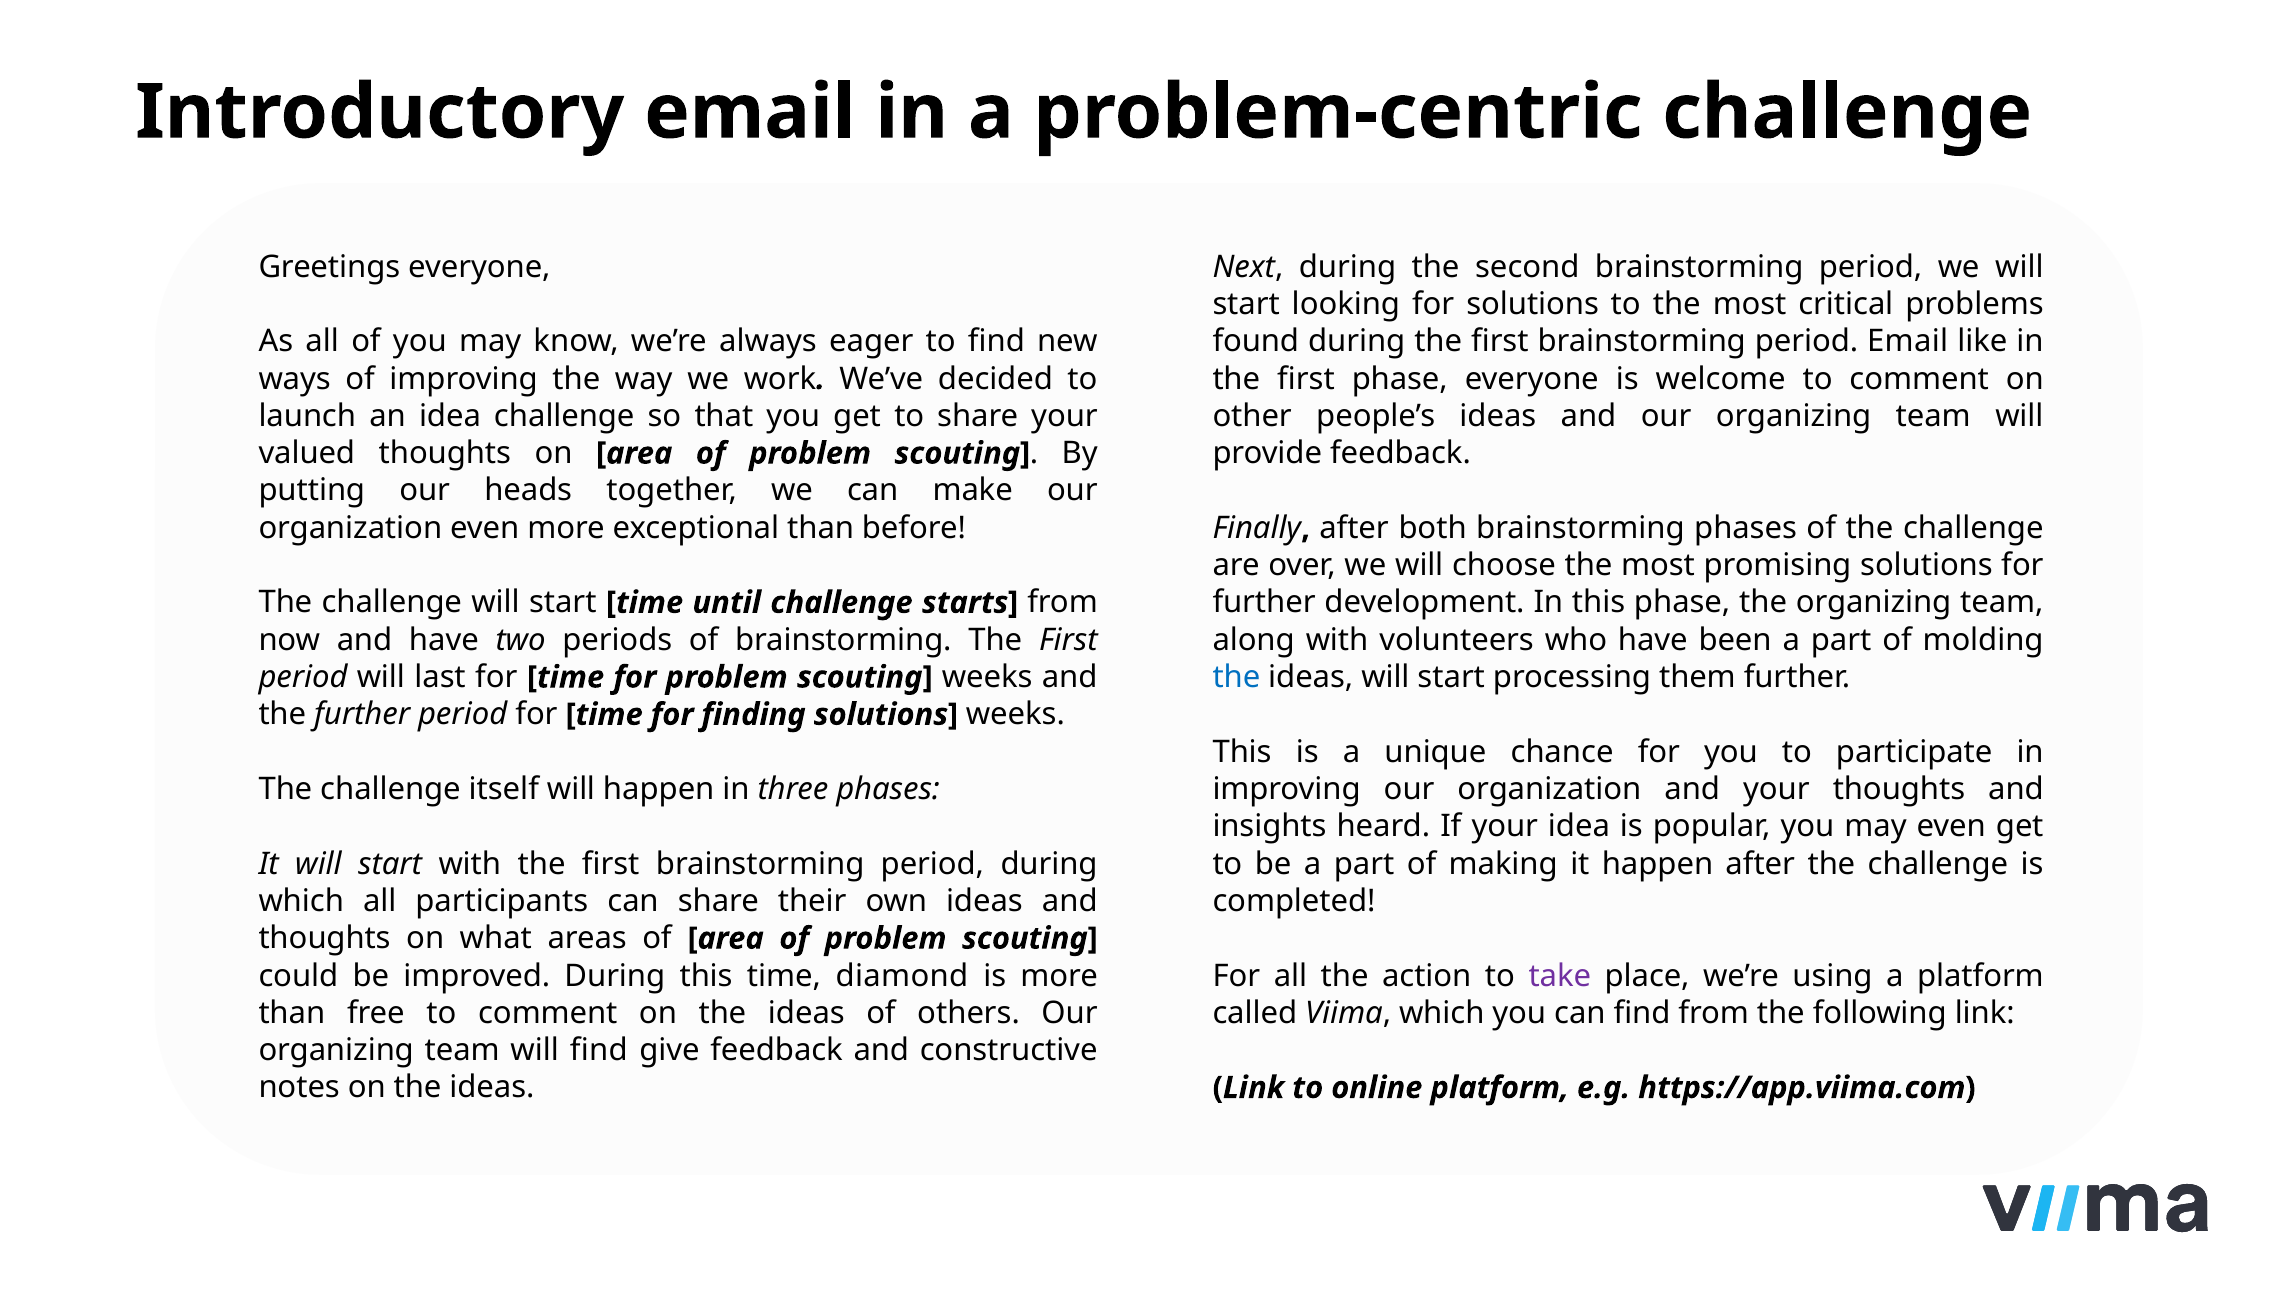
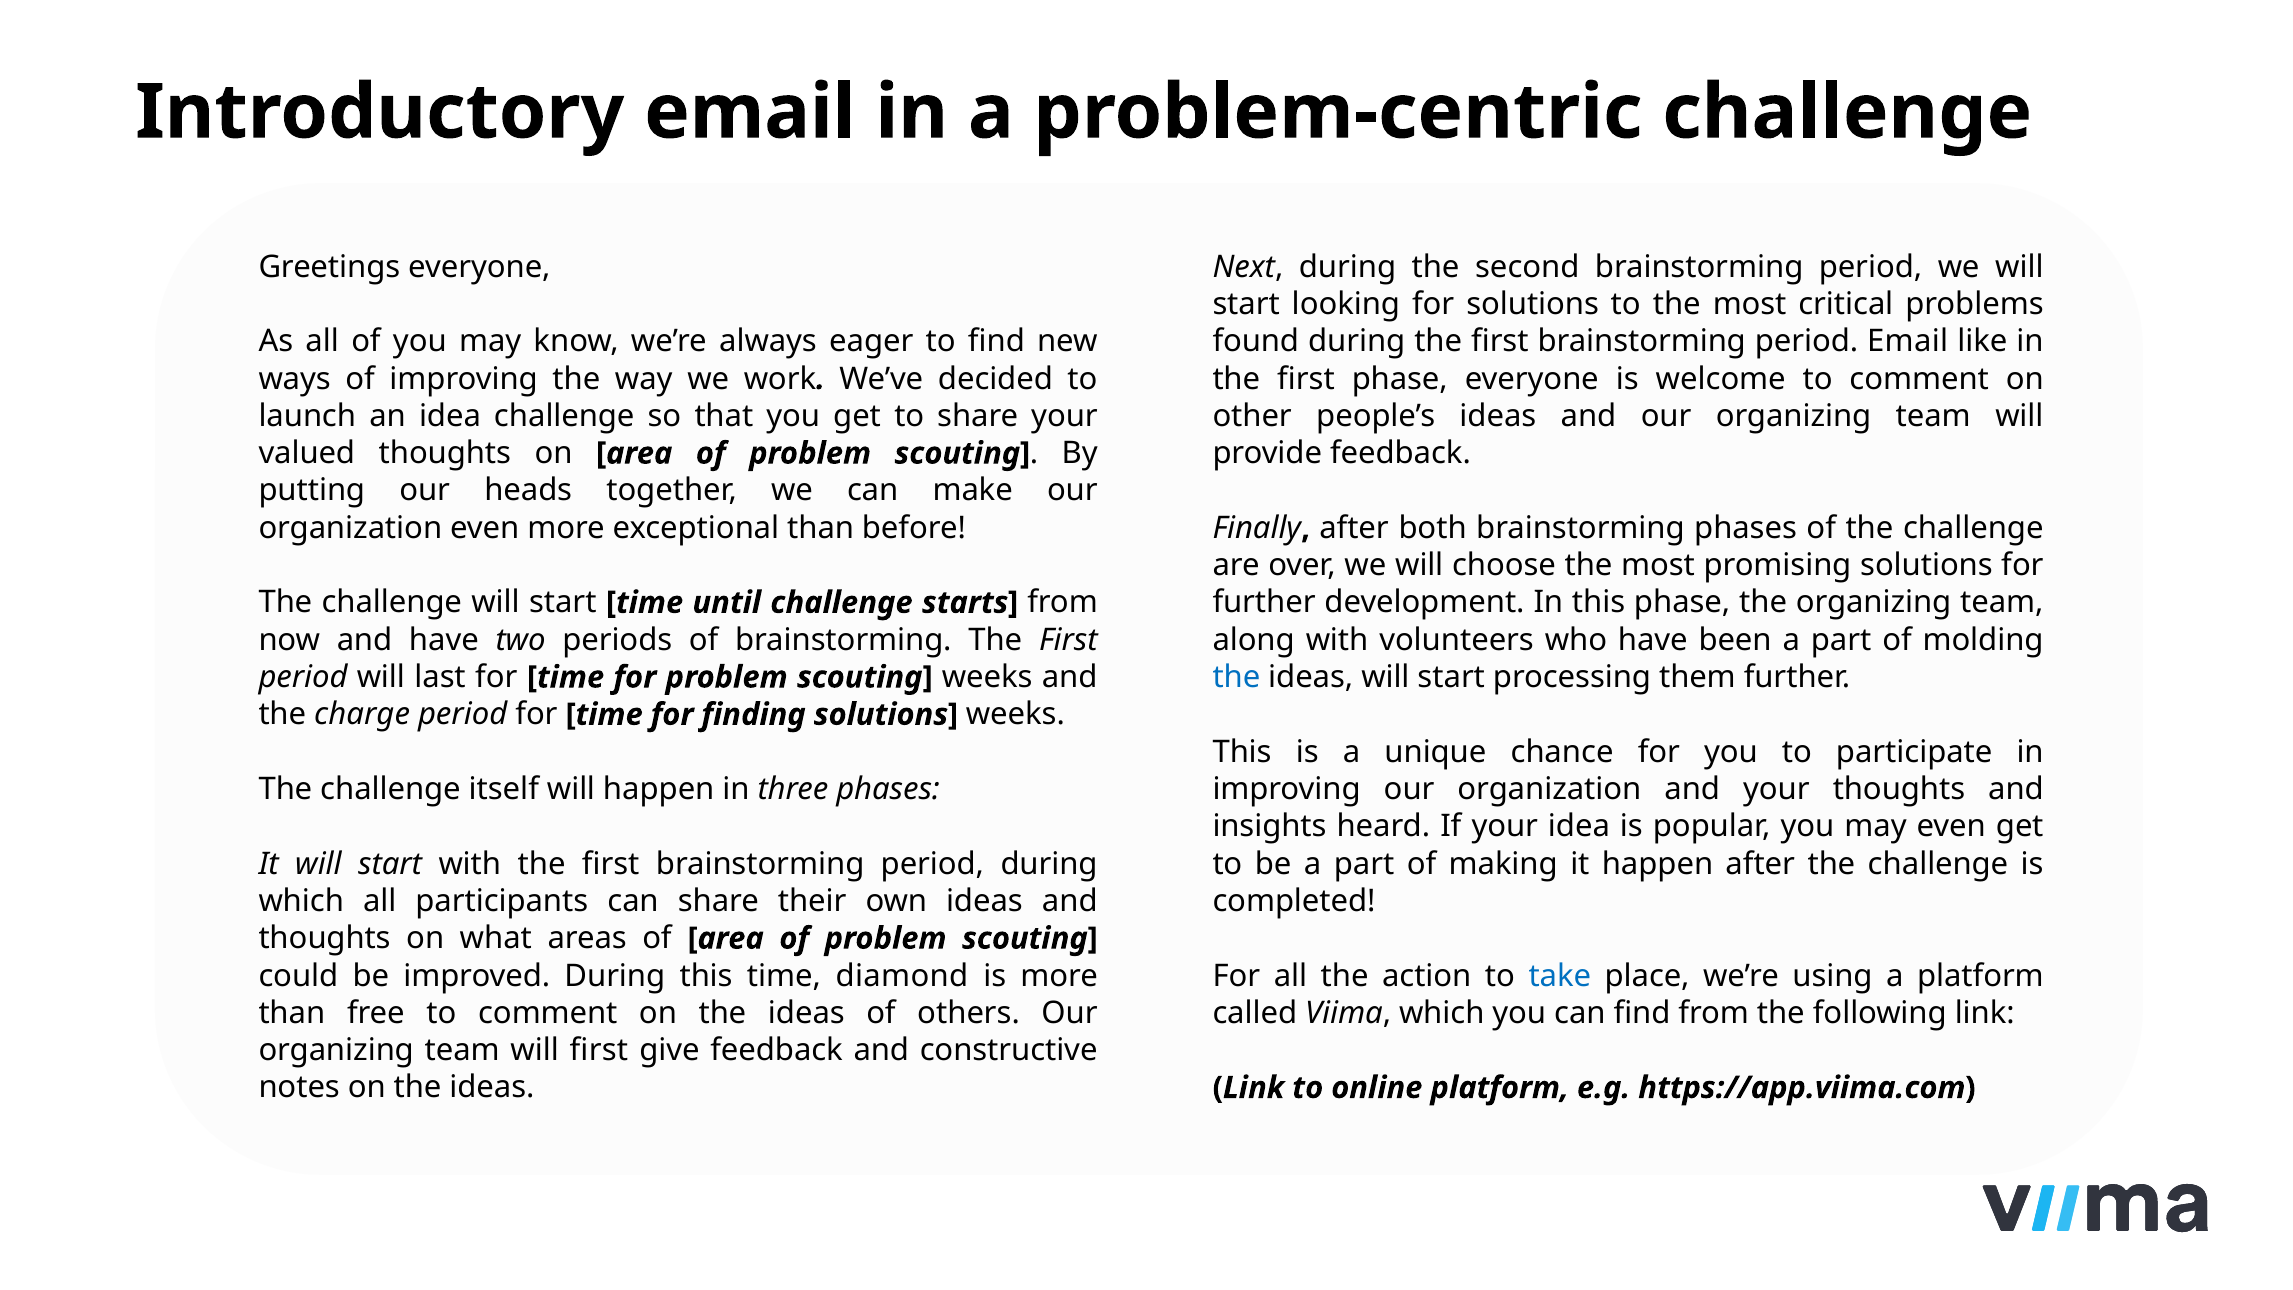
the further: further -> charge (362, 714)
take colour: purple -> blue (1560, 976)
will find: find -> first (599, 1050)
